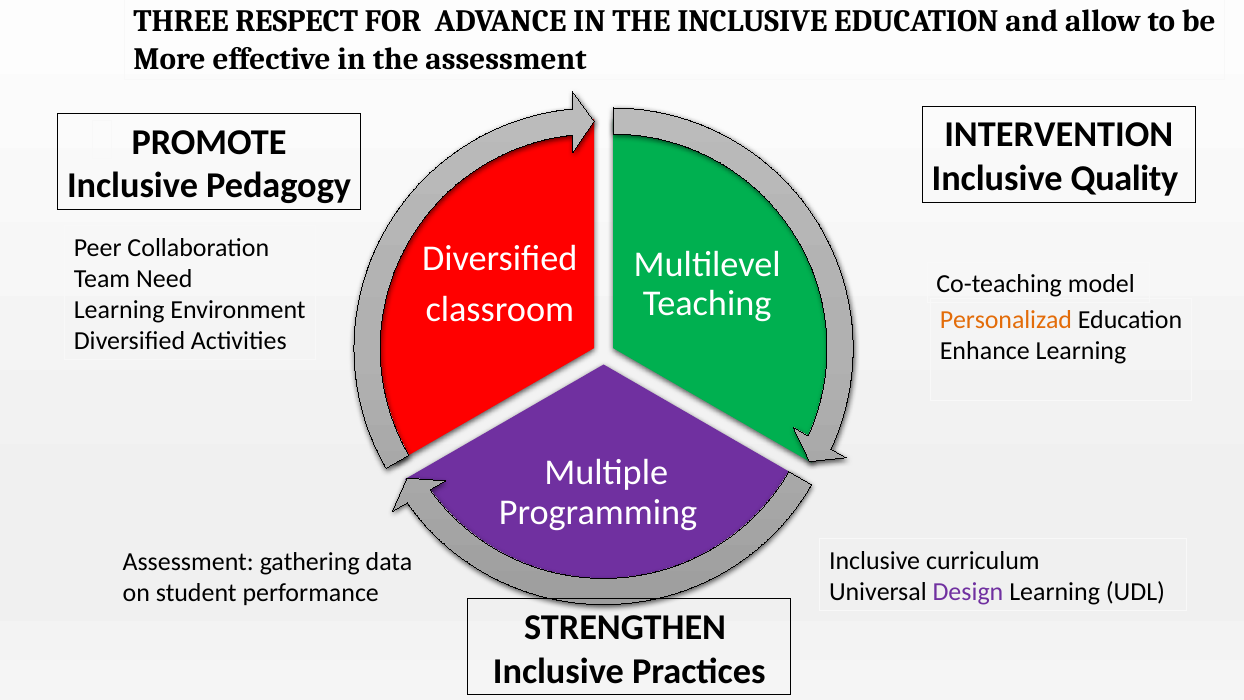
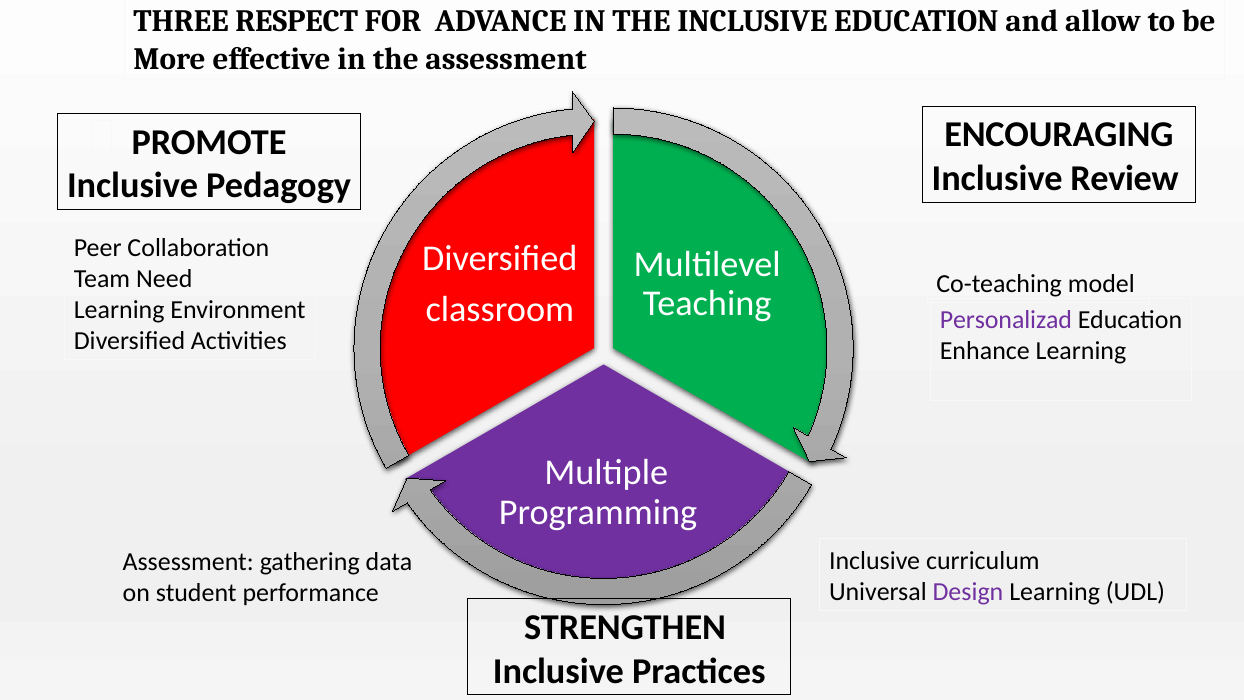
INTERVENTION: INTERVENTION -> ENCOURAGING (1059, 135)
Quality: Quality -> Review (1125, 179)
Personalizad colour: orange -> purple (1006, 320)
